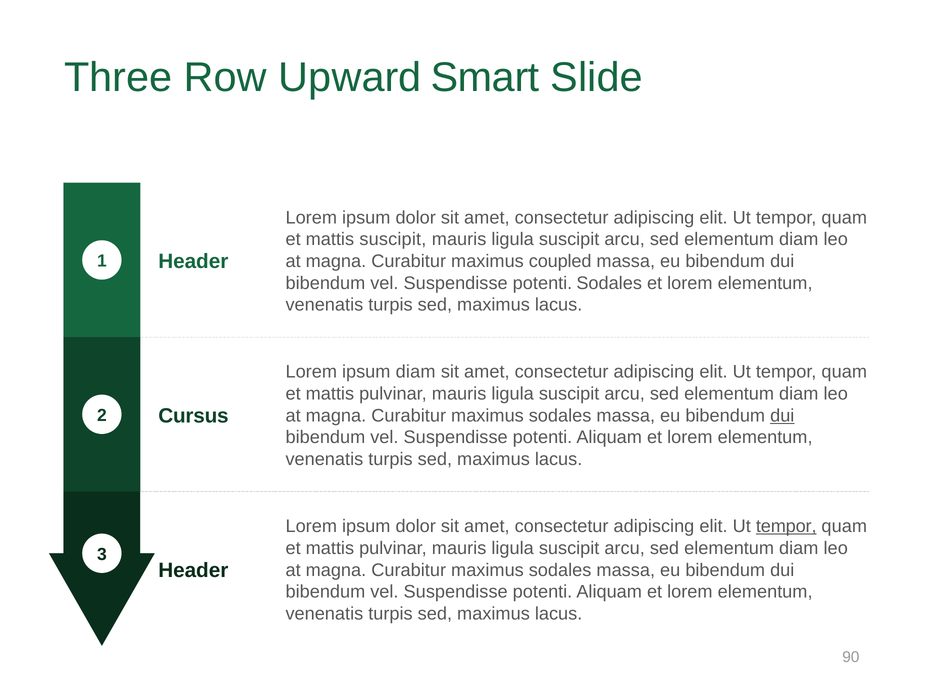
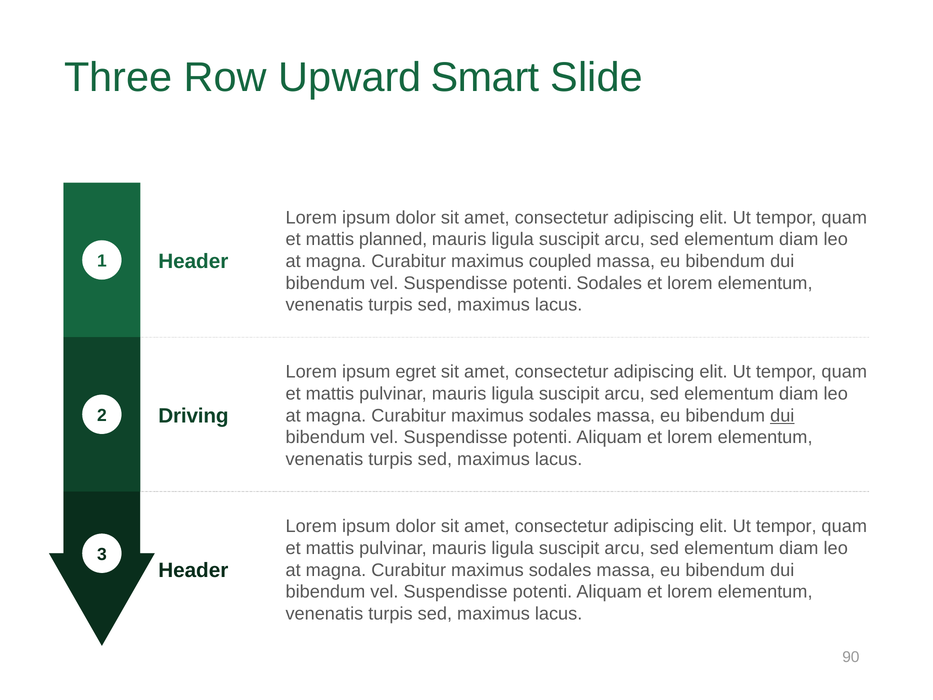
mattis suscipit: suscipit -> planned (393, 239)
ipsum diam: diam -> egret (416, 372)
Cursus: Cursus -> Driving (193, 416)
tempor underline: present -> none (786, 526)
